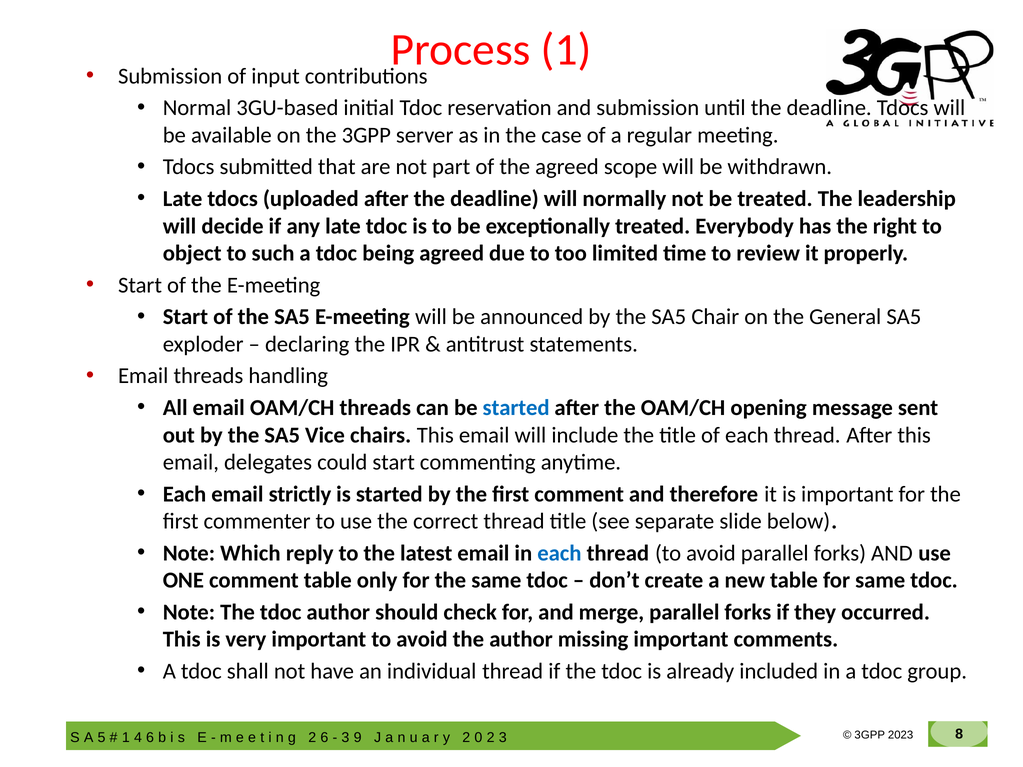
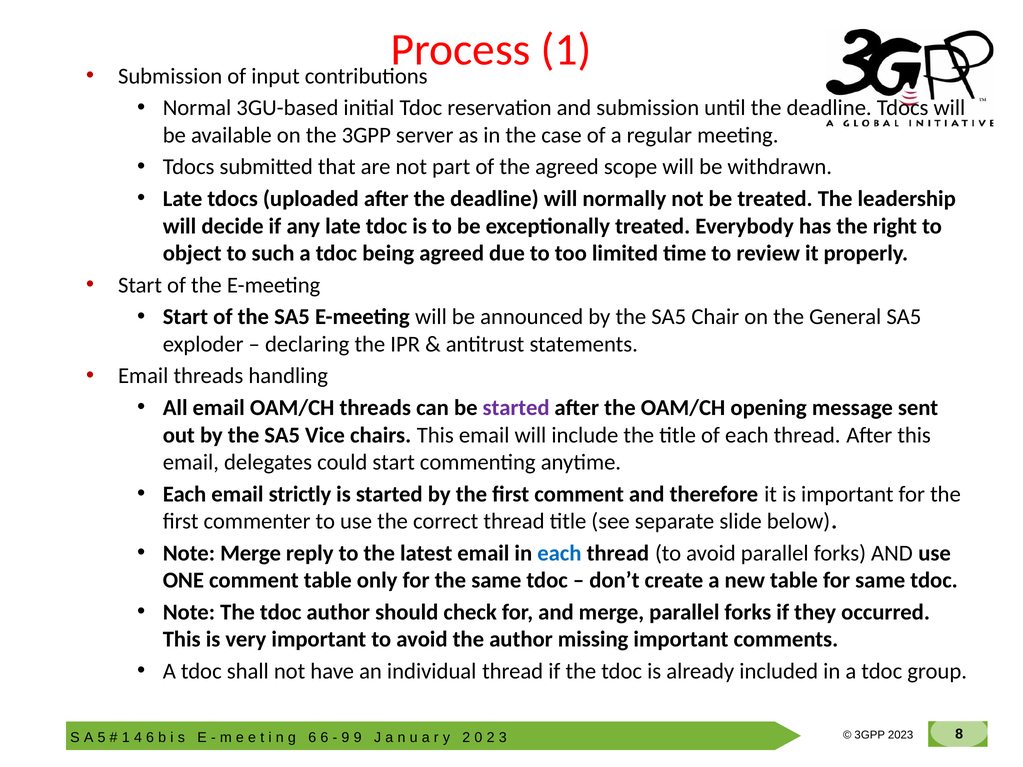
started colour: blue -> purple (516, 408)
Note Which: Which -> Merge (251, 553)
2: 2 -> 6 (312, 738)
3: 3 -> 9 (345, 738)
